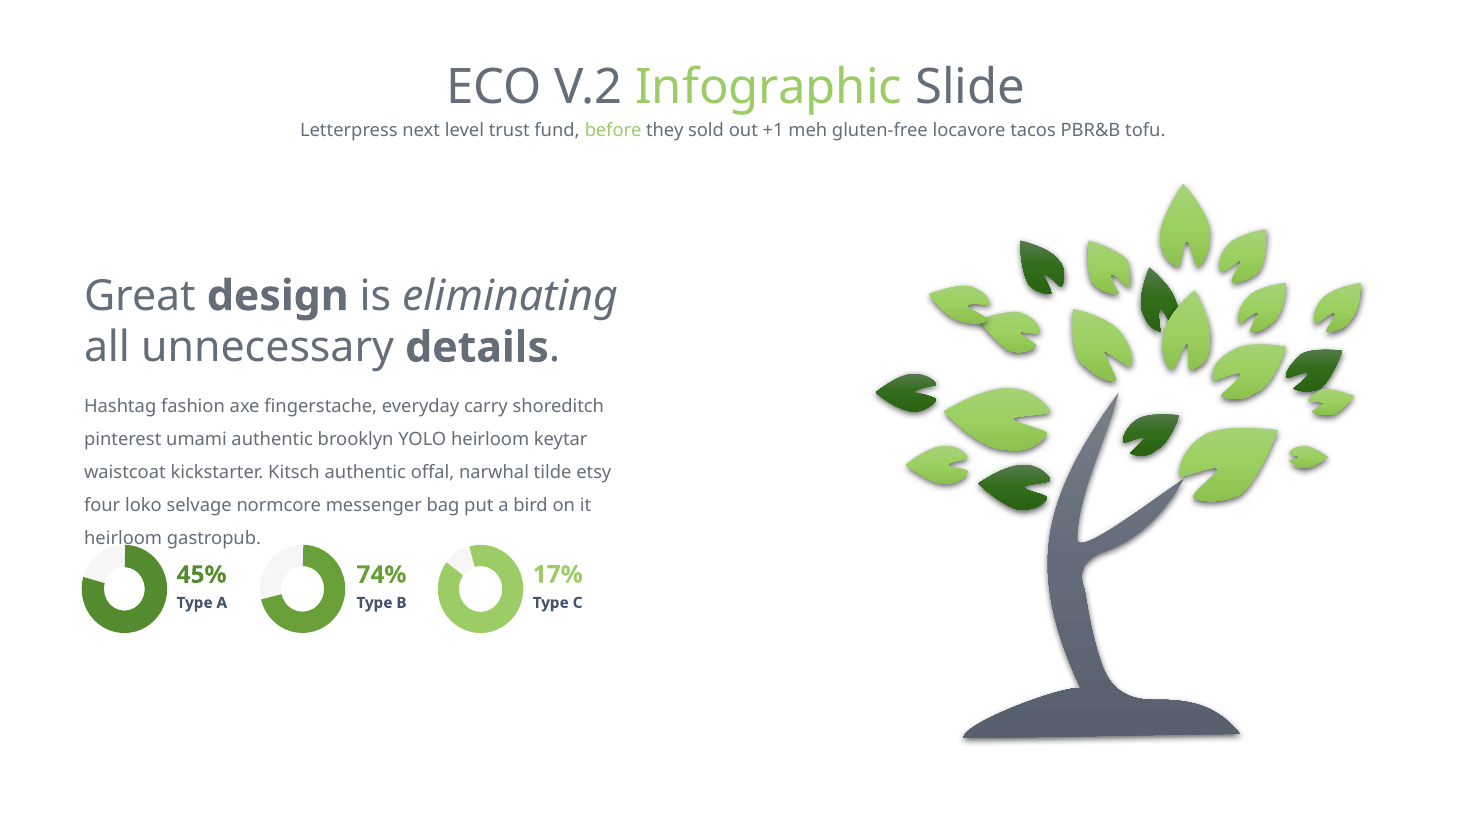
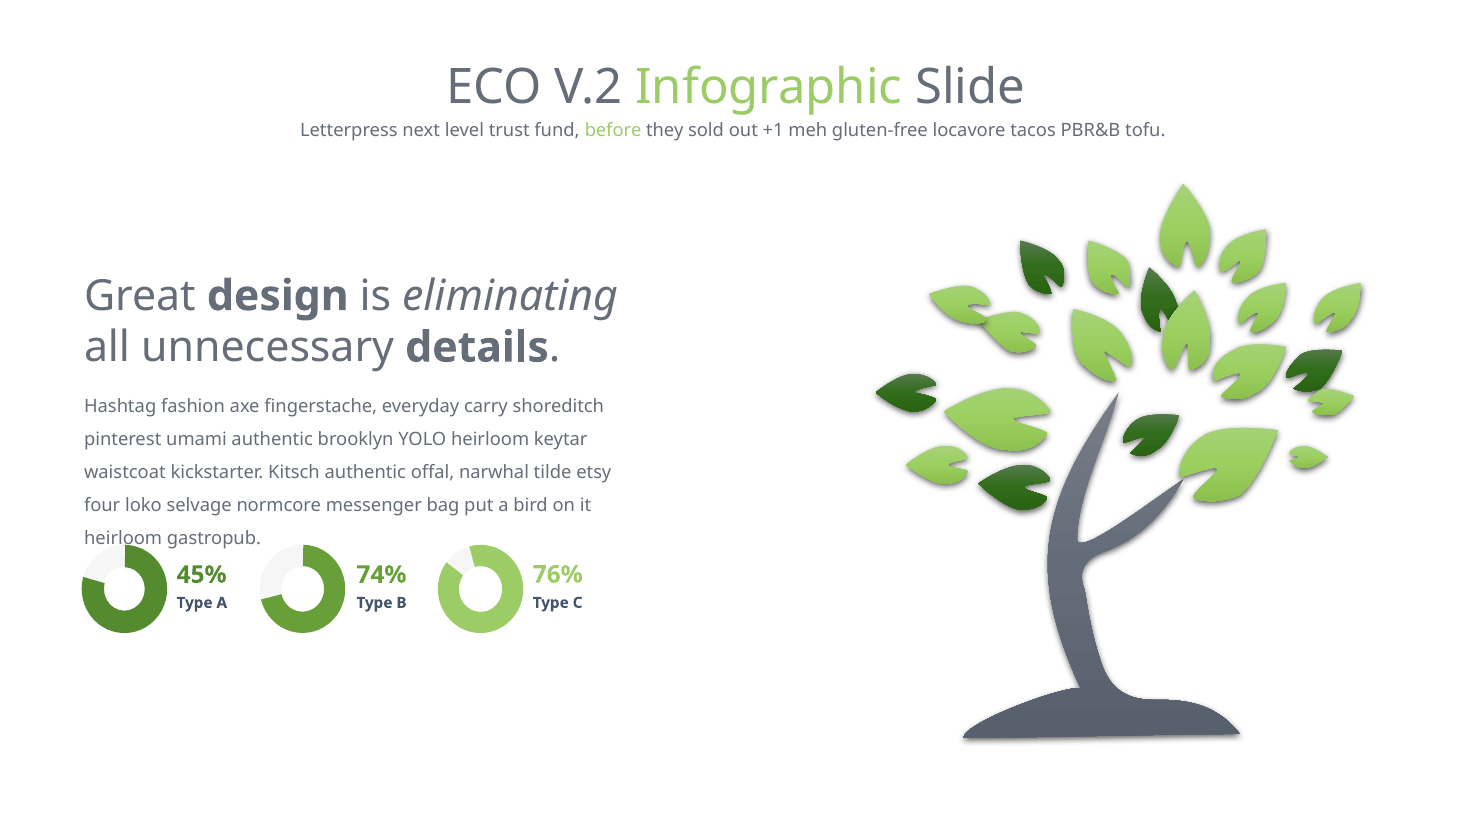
17%: 17% -> 76% (558, 575)
